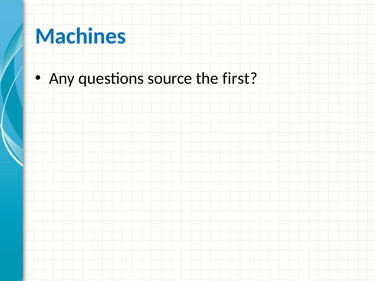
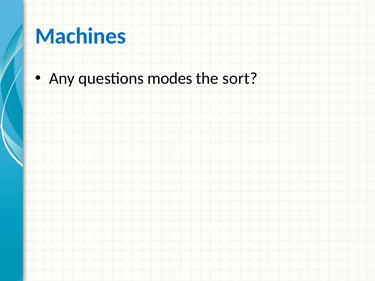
source: source -> modes (170, 79)
first: first -> sort (240, 79)
